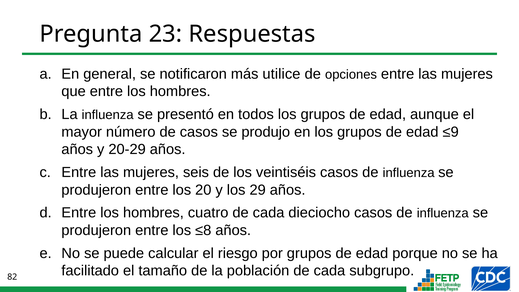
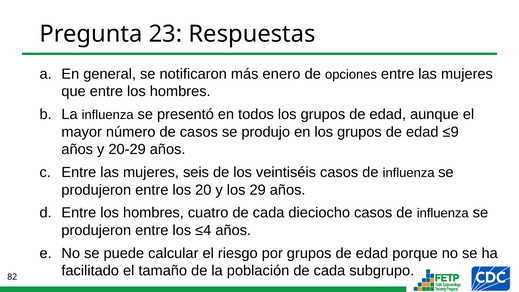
utilice: utilice -> enero (281, 74)
≤8: ≤8 -> ≤4 (203, 230)
